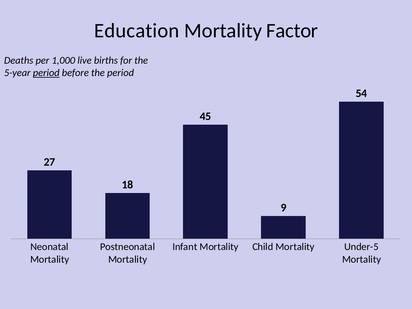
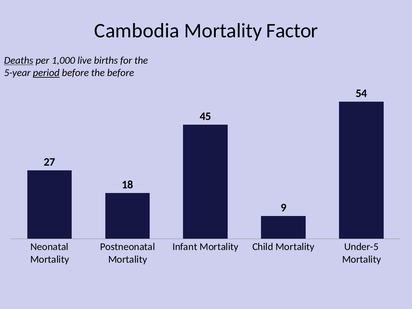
Education: Education -> Cambodia (137, 31)
Deaths underline: none -> present (19, 60)
the period: period -> before (121, 73)
